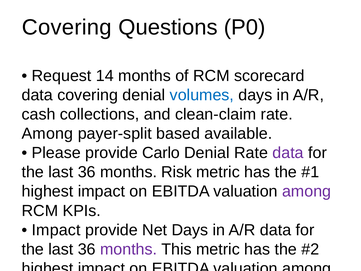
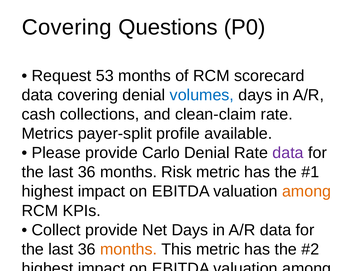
14: 14 -> 53 (105, 76)
Among: Among -> Metrics (47, 133)
based: based -> profile (178, 133)
among colour: purple -> orange (307, 191)
Impact: Impact -> Collect (56, 230)
months colour: purple -> orange (129, 249)
